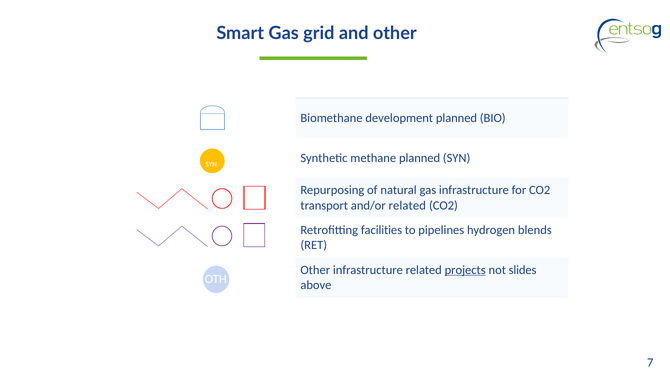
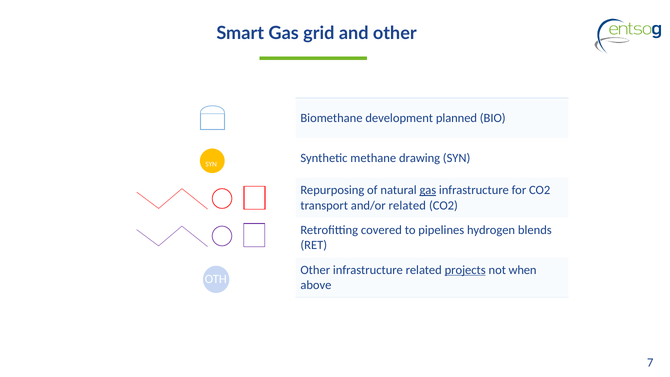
methane planned: planned -> drawing (420, 158)
gas underline: none -> present (428, 190)
facilities: facilities -> covered (381, 230)
slides: slides -> when (523, 270)
